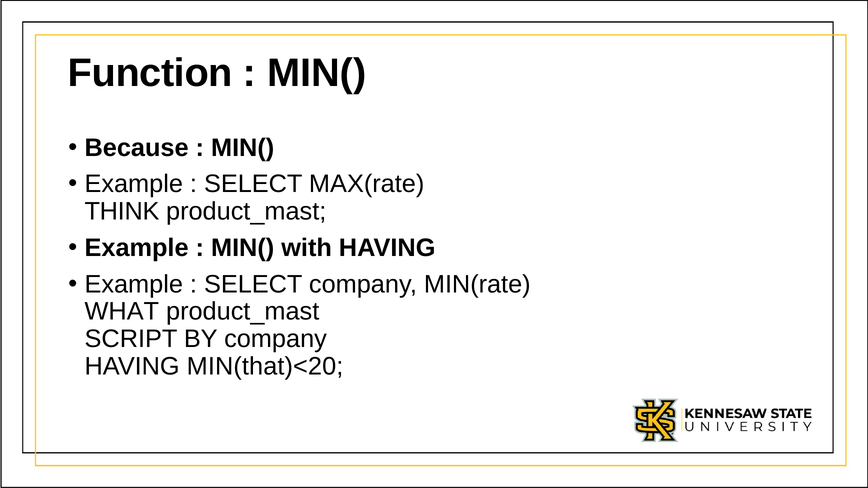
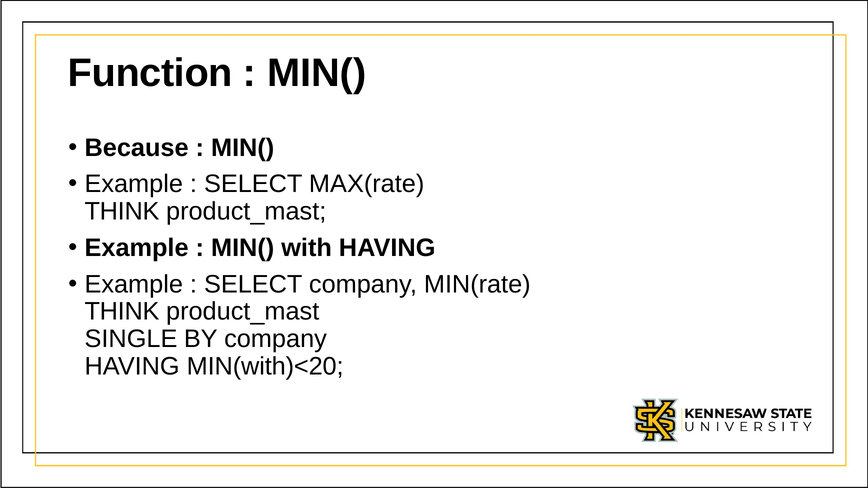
WHAT: WHAT -> THINK (122, 312)
SCRIPT: SCRIPT -> SINGLE (131, 339)
MIN(that)<20: MIN(that)<20 -> MIN(with)<20 (265, 366)
